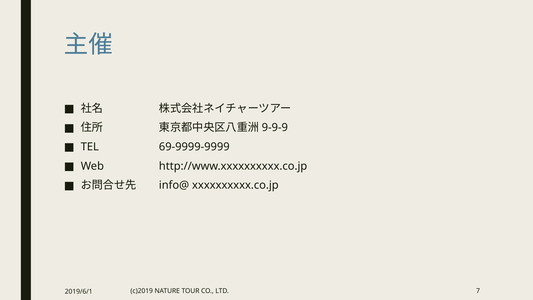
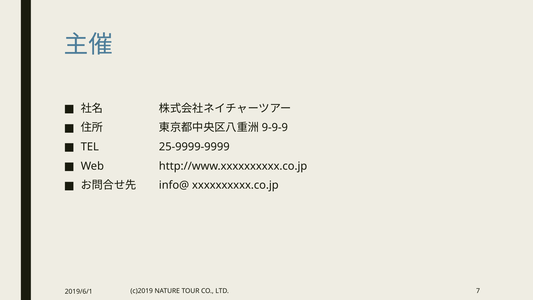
69-9999-9999: 69-9999-9999 -> 25-9999-9999 (194, 147)
